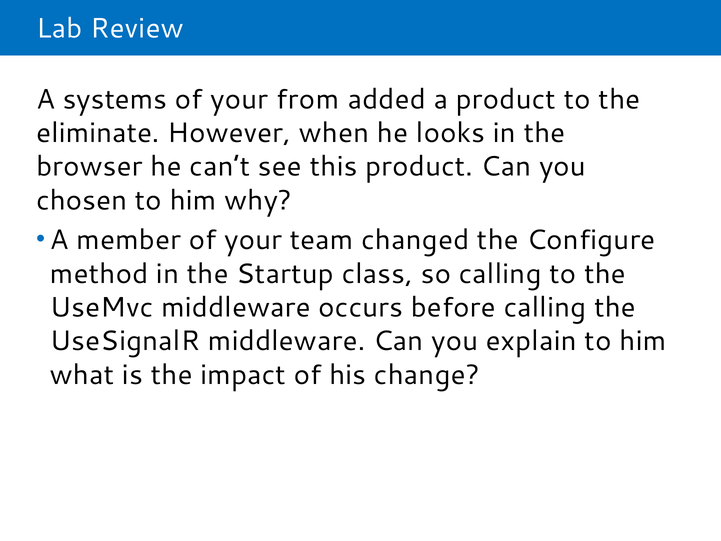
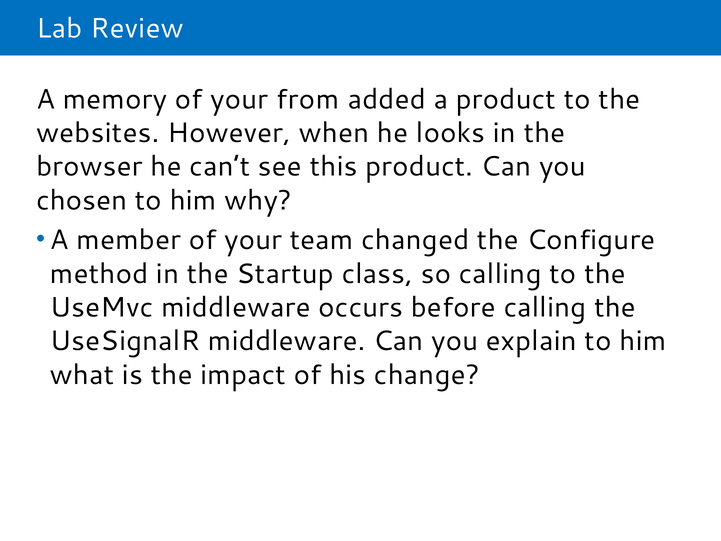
systems: systems -> memory (115, 99)
eliminate: eliminate -> websites (98, 133)
